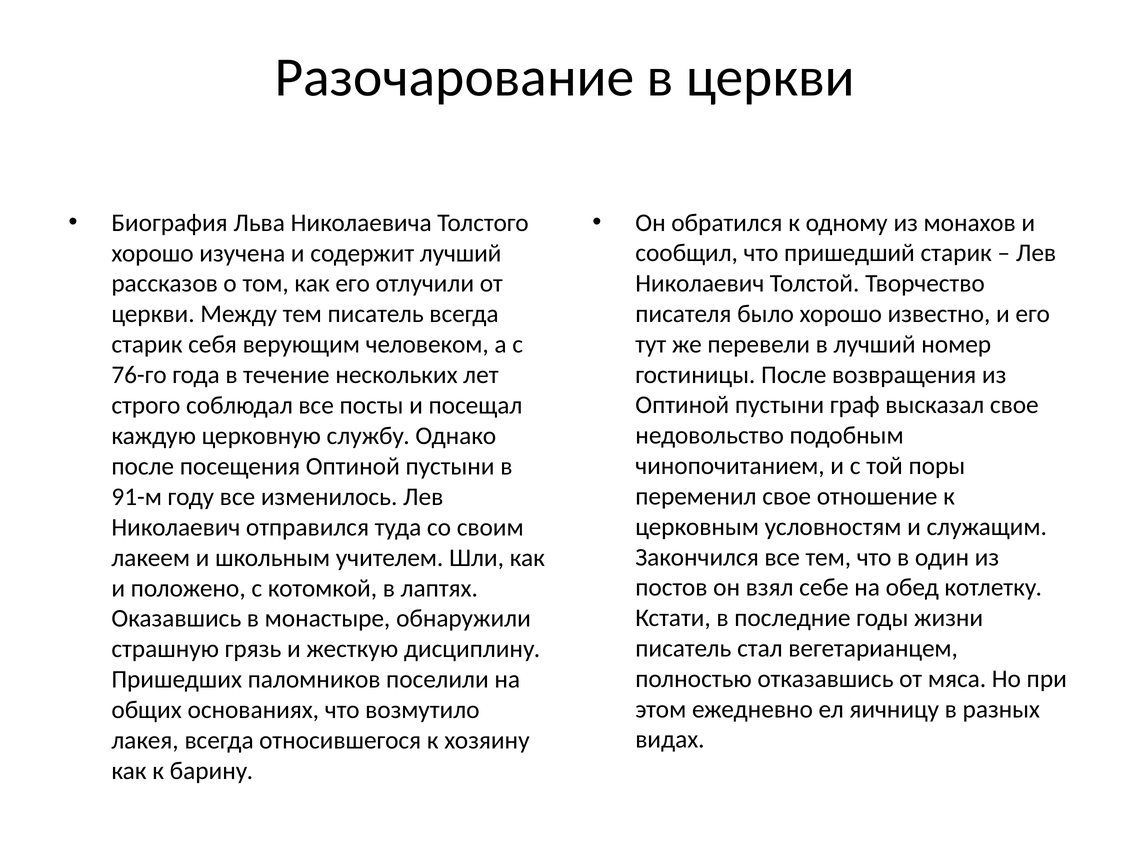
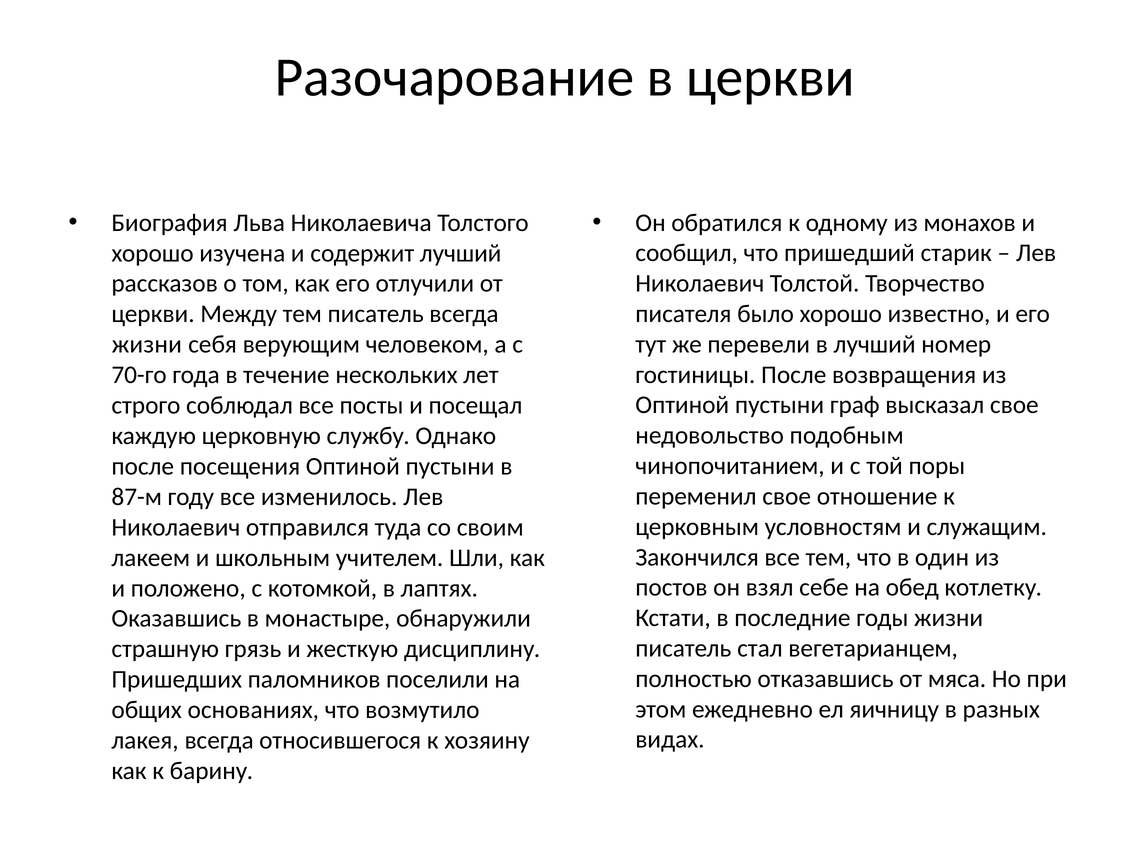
старик: старик -> жизни (147, 345)
76-го: 76-го -> 70-го (139, 375)
91-м: 91-м -> 87-м (137, 497)
